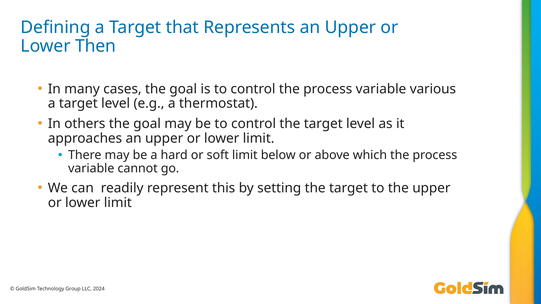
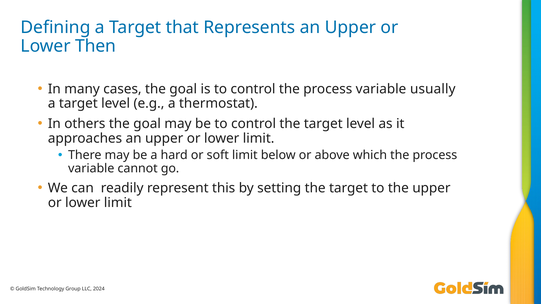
various: various -> usually (433, 89)
